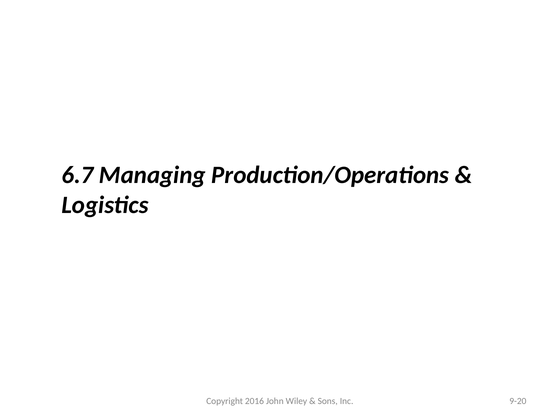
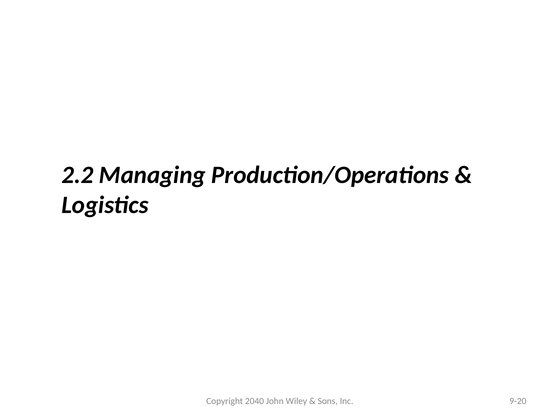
6.7: 6.7 -> 2.2 (77, 175)
2016: 2016 -> 2040 (254, 401)
